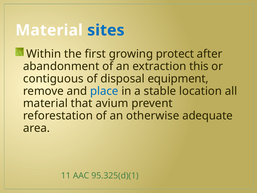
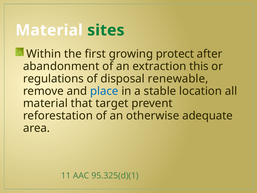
sites colour: blue -> green (106, 30)
contiguous: contiguous -> regulations (53, 79)
equipment: equipment -> renewable (178, 79)
avium: avium -> target (112, 103)
